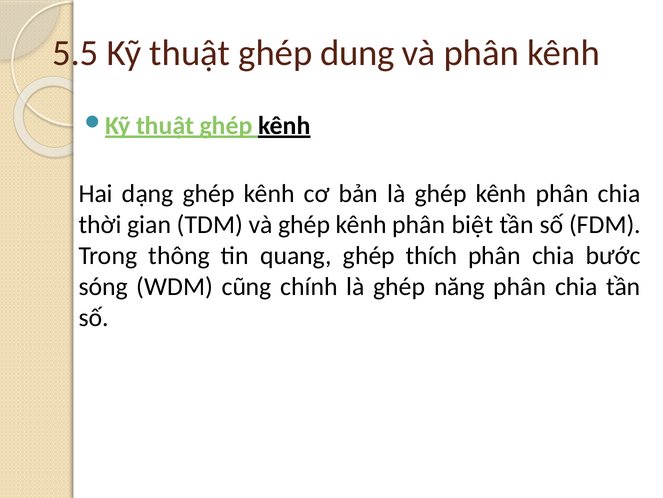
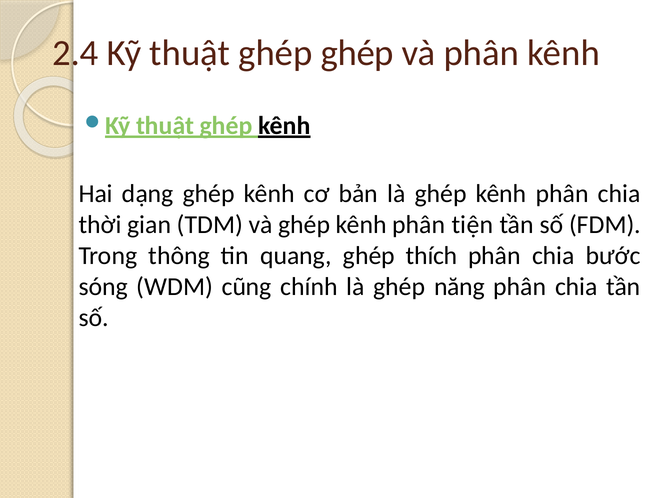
5.5: 5.5 -> 2.4 (75, 53)
ghép dung: dung -> ghép (357, 53)
biệt: biệt -> tiện (472, 224)
